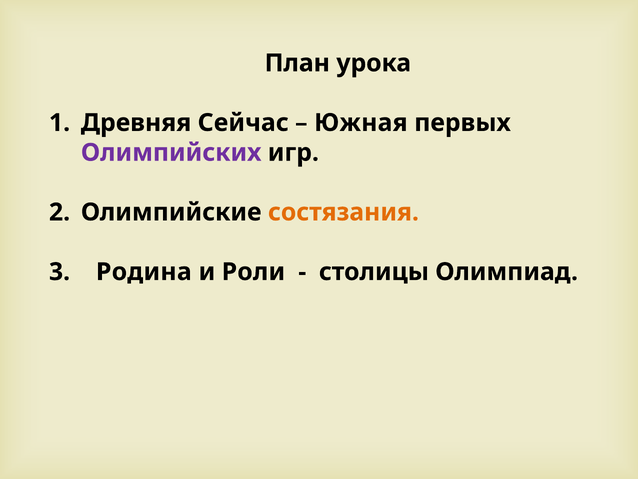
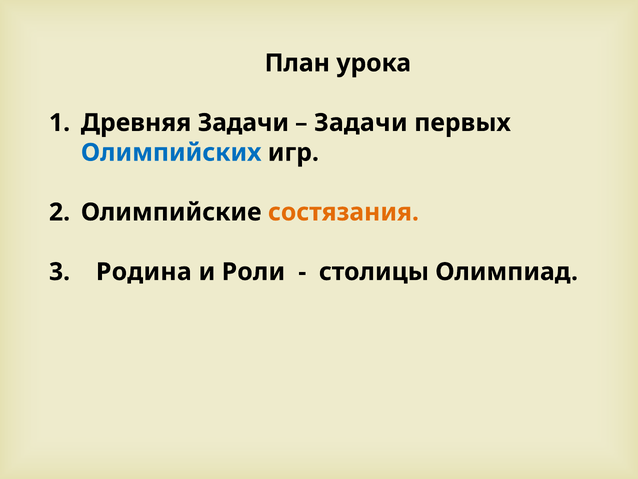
Древняя Сейчас: Сейчас -> Задачи (243, 123)
Южная: Южная -> Задачи (361, 123)
Олимпийских colour: purple -> blue (171, 152)
